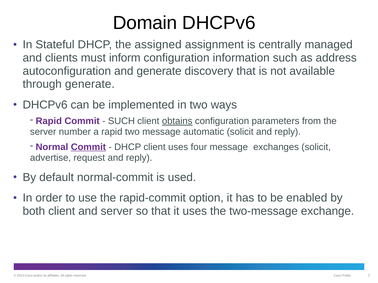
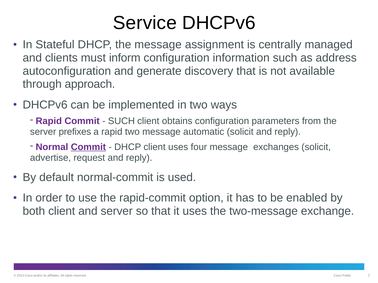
Domain: Domain -> Service (145, 23)
the assigned: assigned -> message (158, 45)
through generate: generate -> approach (90, 84)
obtains underline: present -> none (177, 121)
number: number -> prefixes (75, 132)
